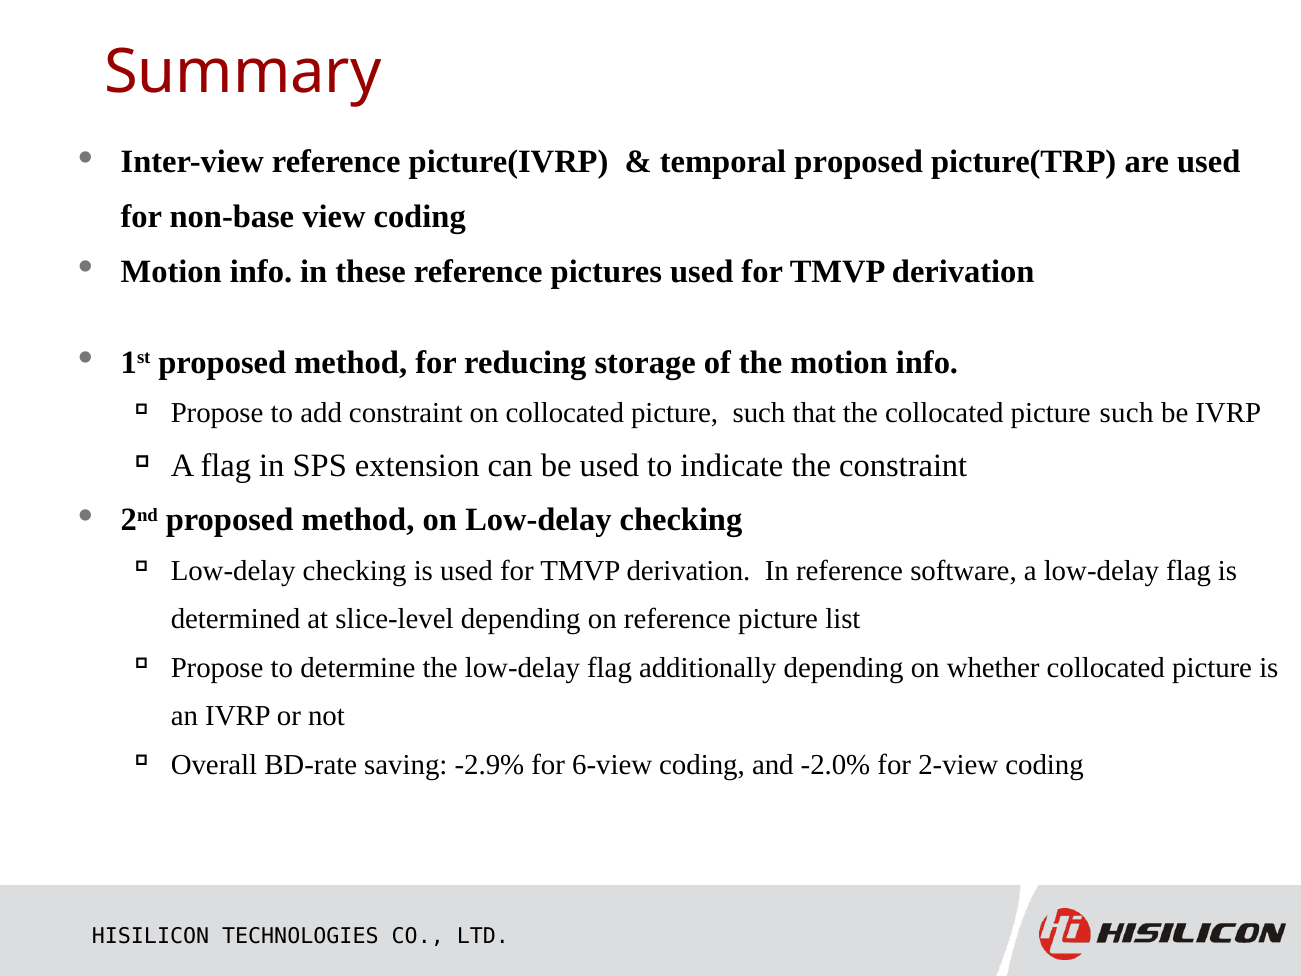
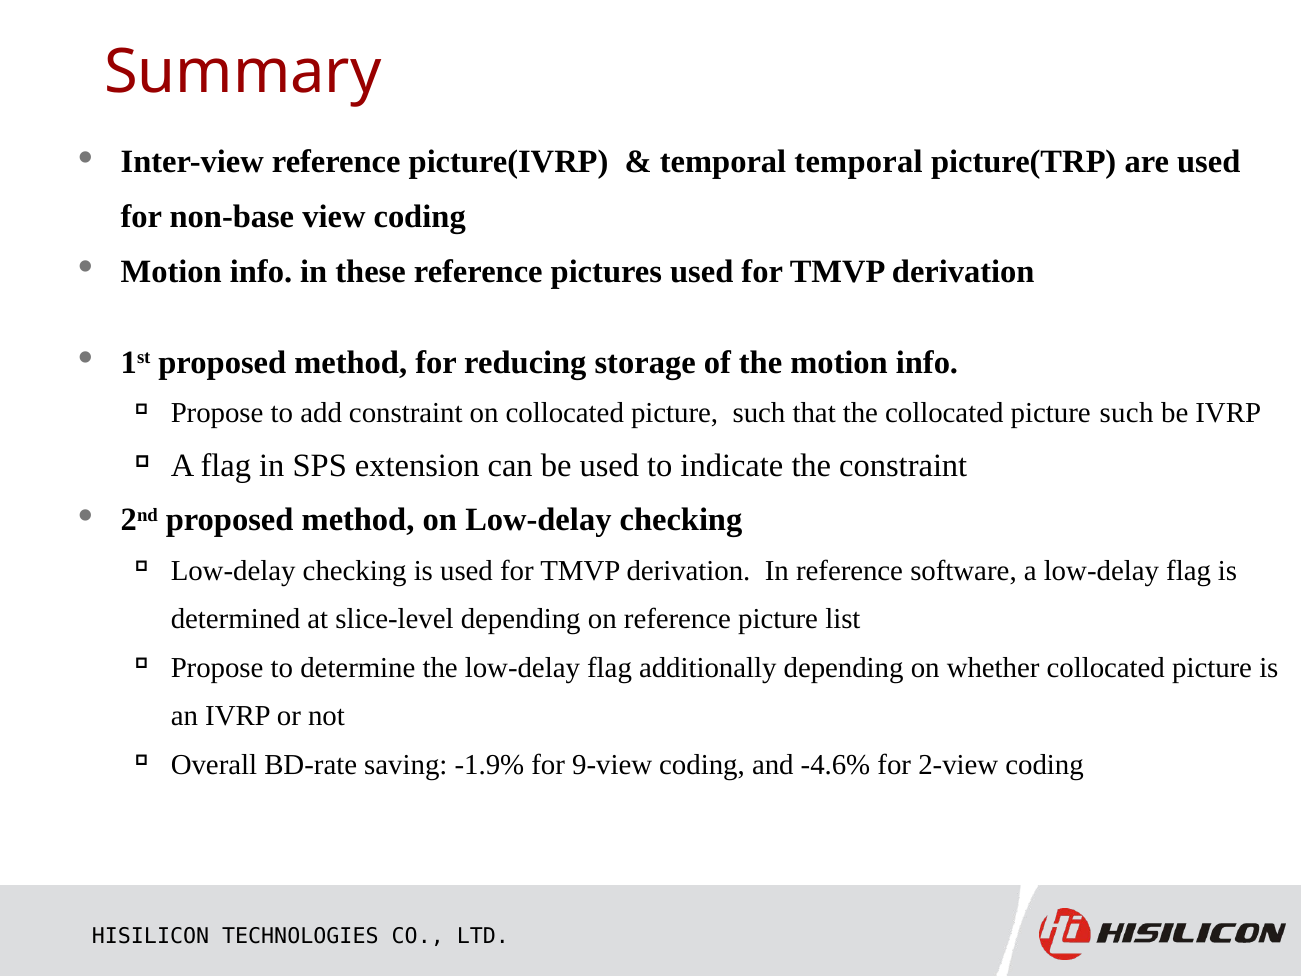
temporal proposed: proposed -> temporal (859, 162)
-2.9%: -2.9% -> -1.9% (489, 764)
6-view: 6-view -> 9-view (612, 764)
-2.0%: -2.0% -> -4.6% (836, 764)
